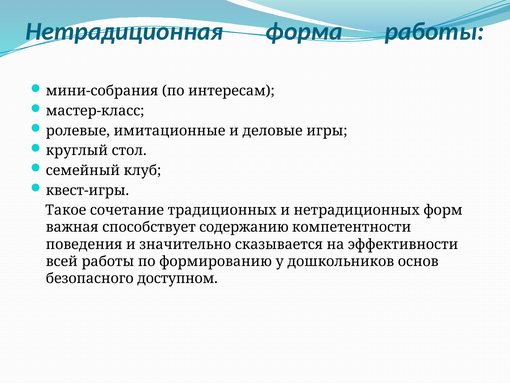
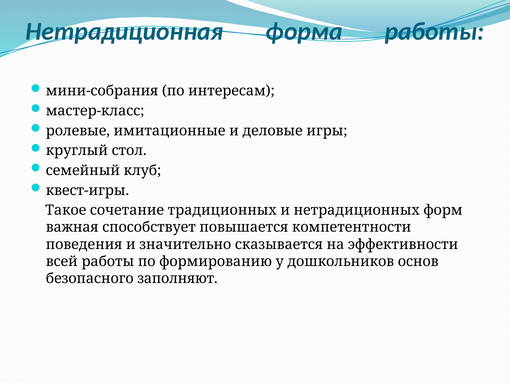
содержанию: содержанию -> повышается (244, 227)
доступном: доступном -> заполняют (177, 278)
